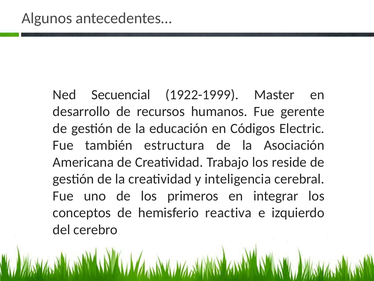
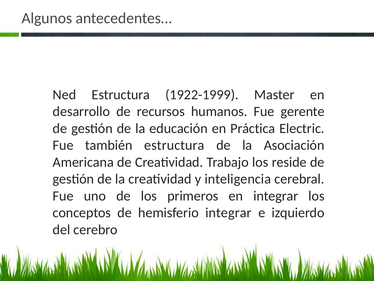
Ned Secuencial: Secuencial -> Estructura (121, 95)
Códigos: Códigos -> Práctica (253, 128)
hemisferio reactiva: reactiva -> integrar (228, 212)
